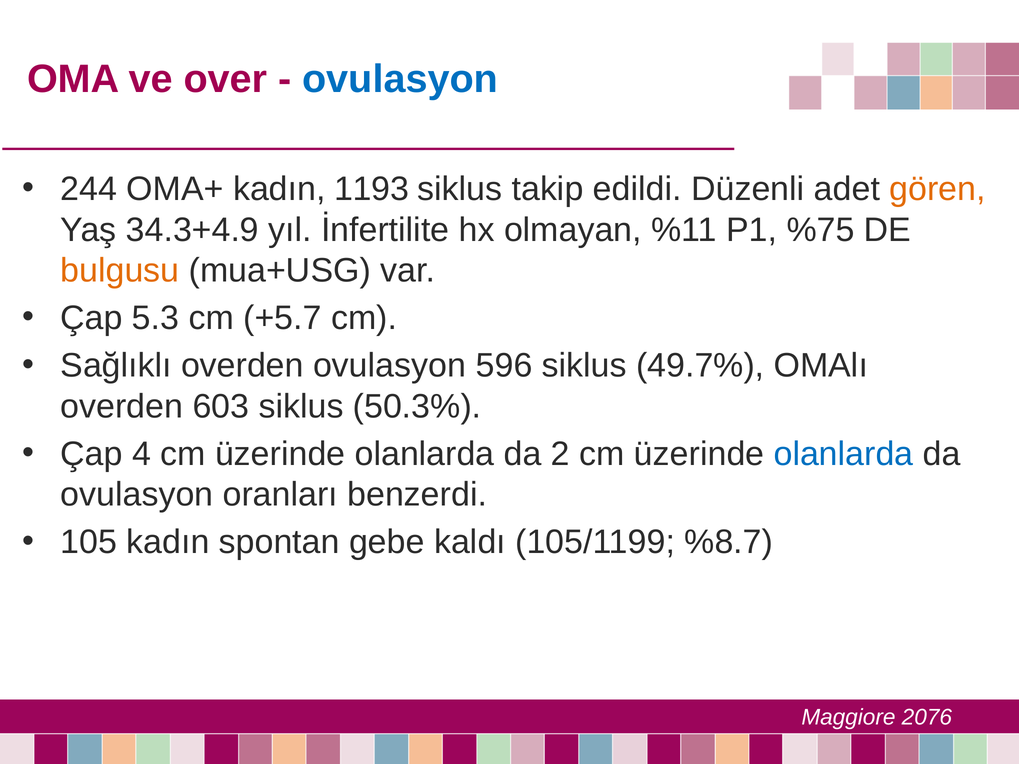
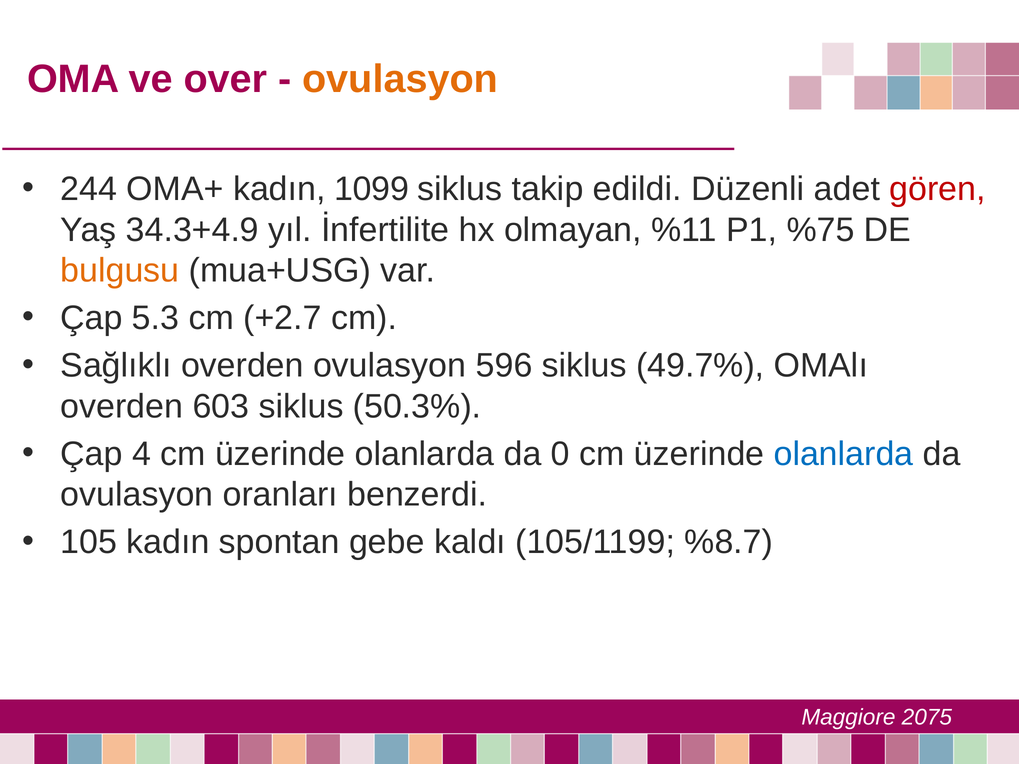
ovulasyon colour: blue -> orange (400, 79)
1193: 1193 -> 1099 (372, 189)
gören colour: orange -> red (937, 189)
+5.7: +5.7 -> +2.7 (282, 318)
2: 2 -> 0 (560, 454)
2076: 2076 -> 2075 (927, 718)
